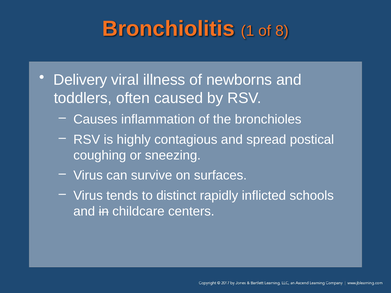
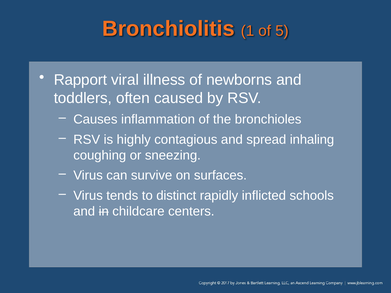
8: 8 -> 5 (282, 31)
Delivery: Delivery -> Rapport (80, 80)
postical: postical -> inhaling (312, 140)
